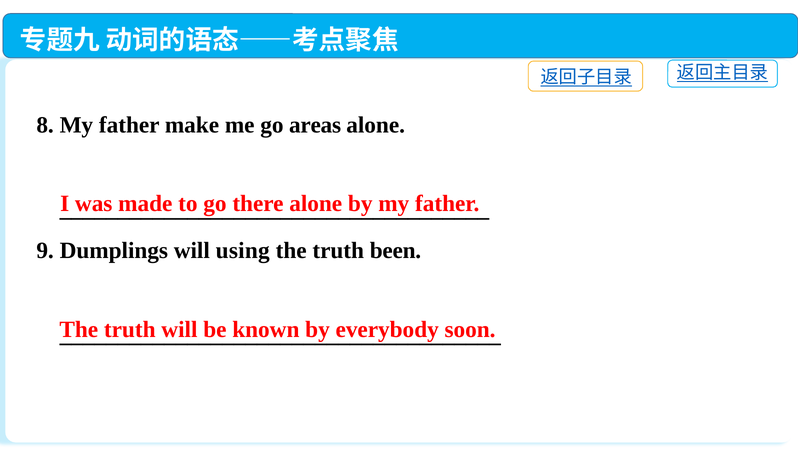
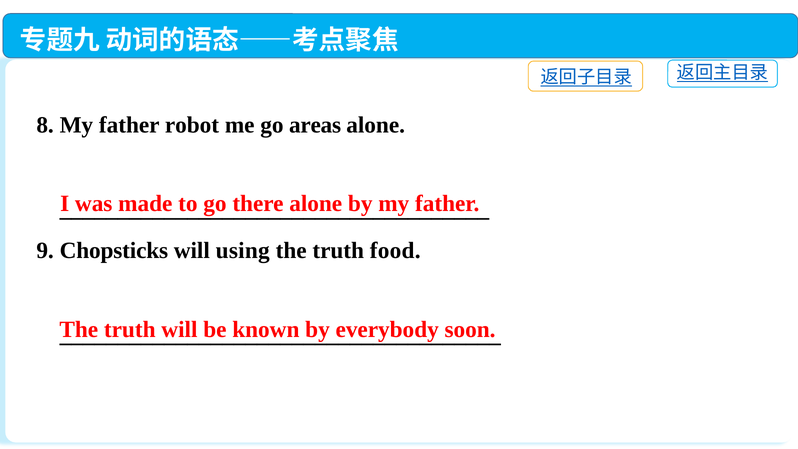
make: make -> robot (192, 125)
Dumplings: Dumplings -> Chopsticks (114, 251)
been: been -> food (395, 251)
